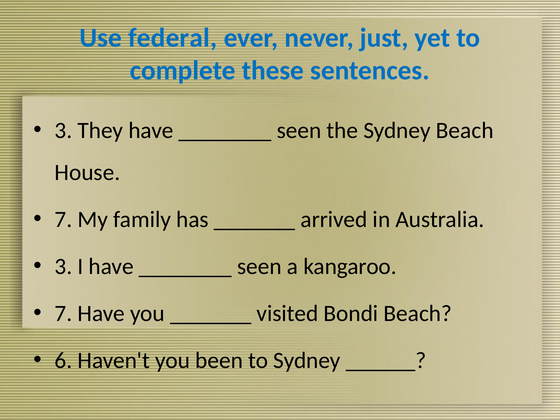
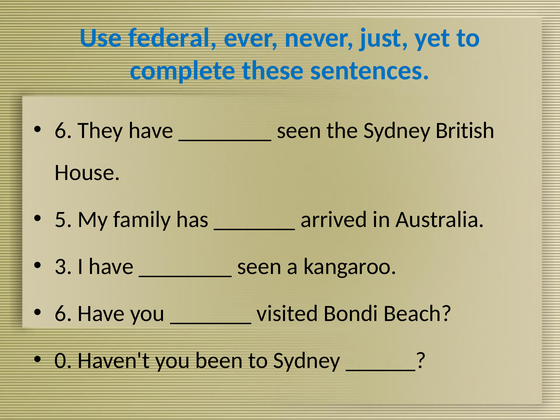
3: 3 -> 6 (63, 130)
Sydney Beach: Beach -> British (465, 130)
7: 7 -> 5 (63, 219)
7: 7 -> 6 (63, 313)
6: 6 -> 0 (63, 360)
